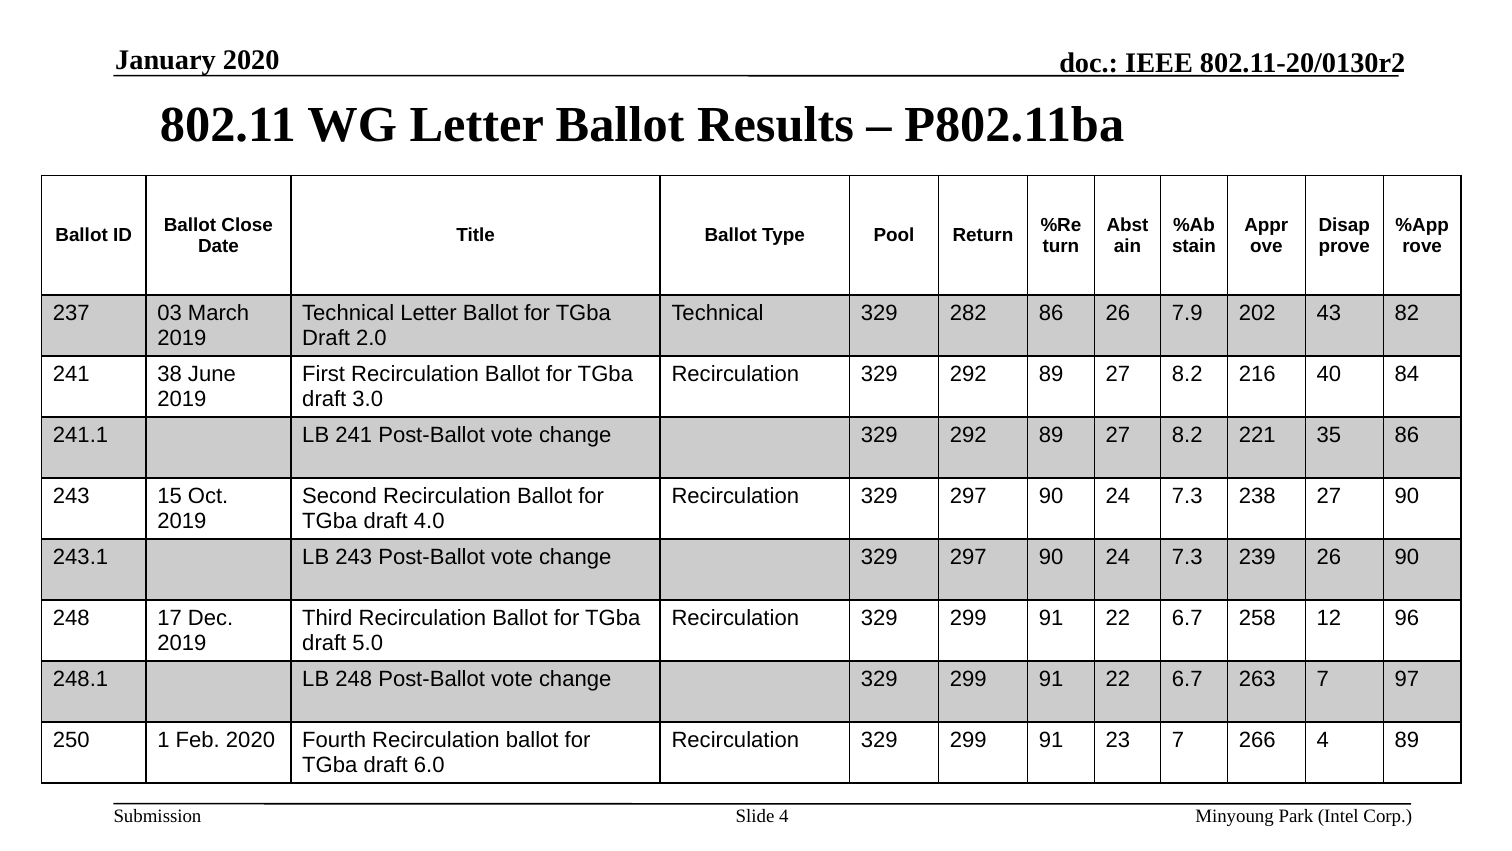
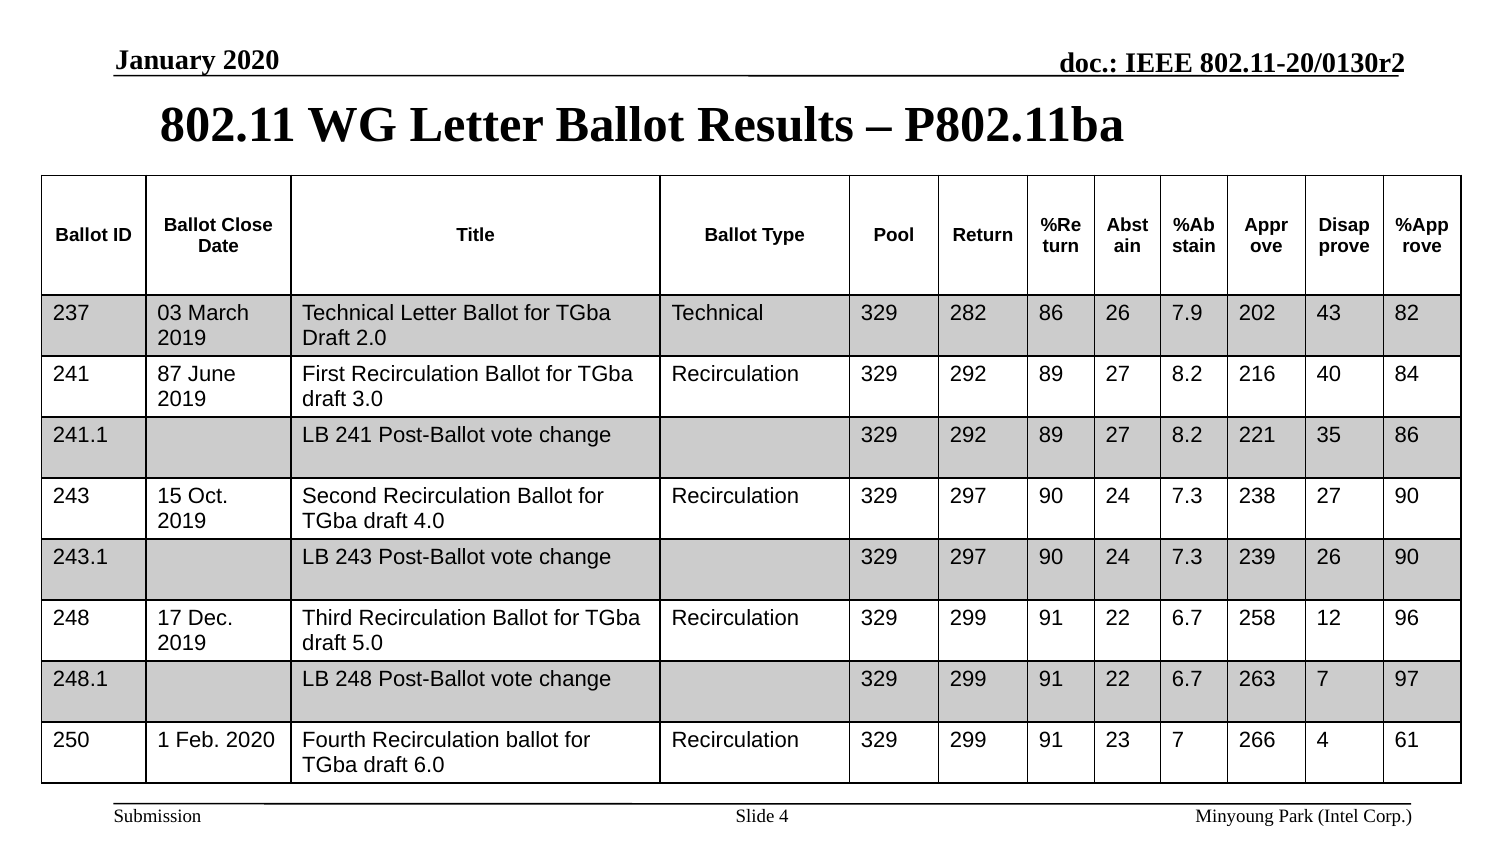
38: 38 -> 87 (170, 374)
4 89: 89 -> 61 (1407, 740)
